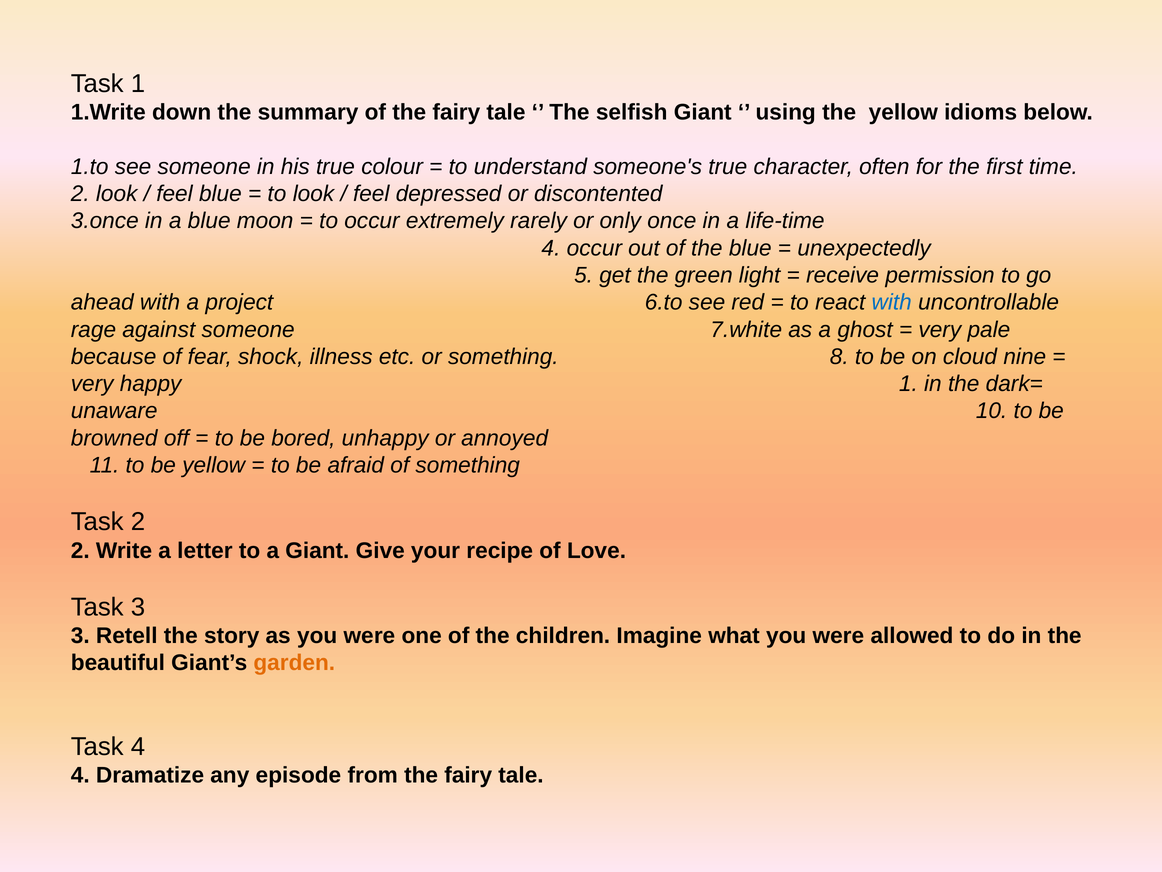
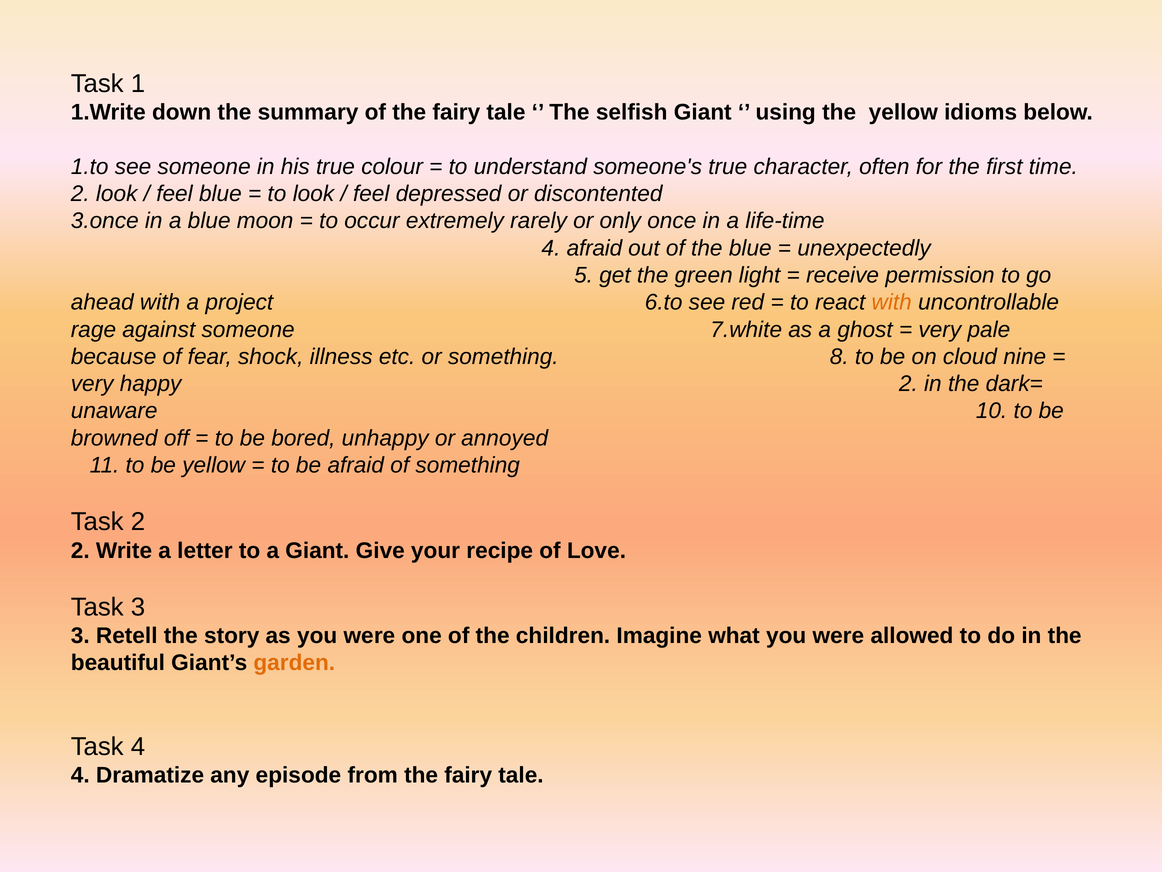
4 occur: occur -> afraid (594, 248)
with colour: blue -> orange (892, 302)
happy 1: 1 -> 2 (908, 384)
